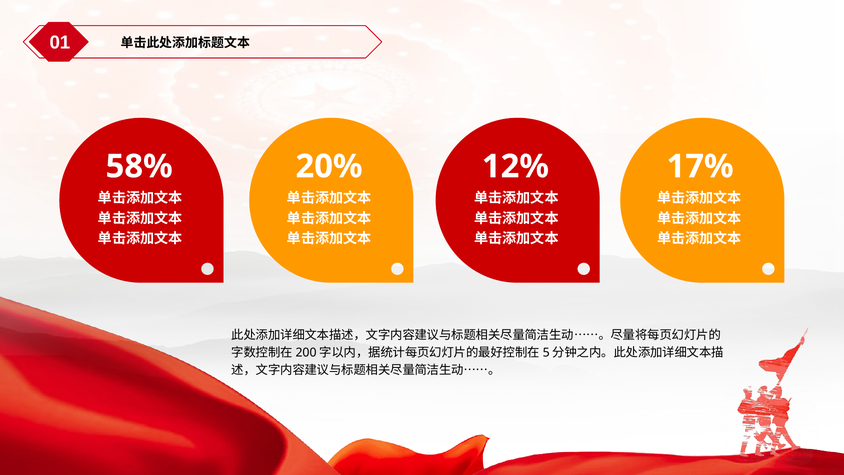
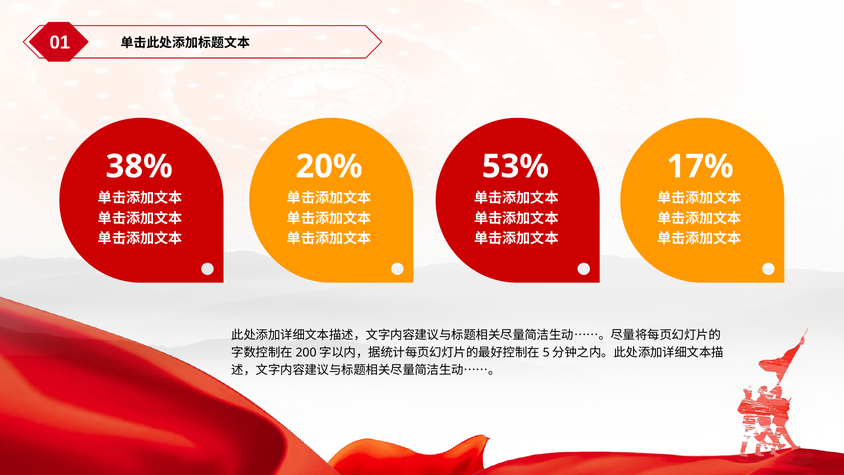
58%: 58% -> 38% (139, 166)
12%: 12% -> 53% (515, 166)
